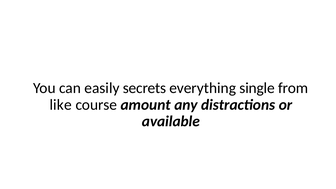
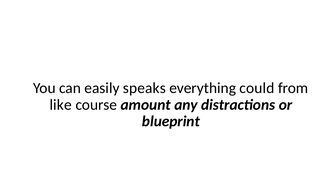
secrets: secrets -> speaks (144, 88)
single: single -> could (257, 88)
available: available -> blueprint (171, 121)
